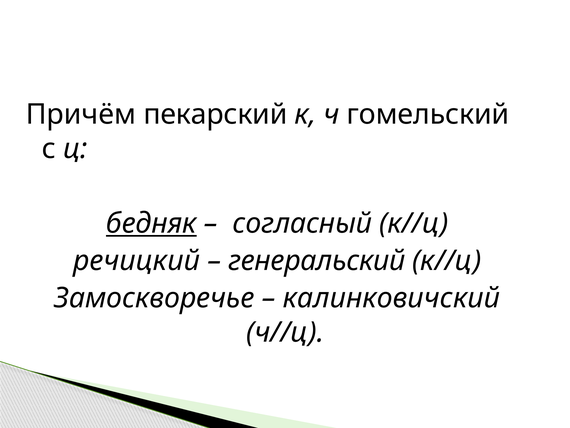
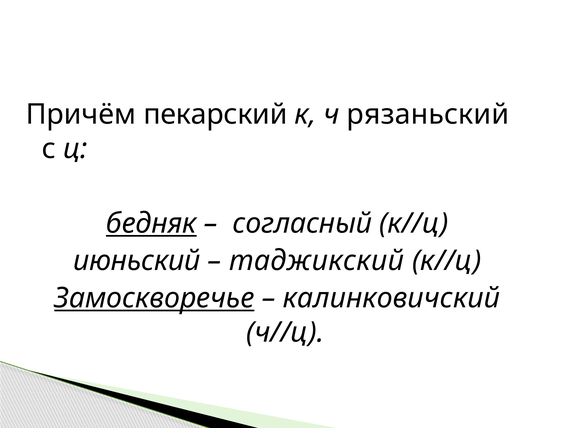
гомельский: гомельский -> рязаньский (428, 114)
речицкий: речицкий -> июньский (137, 261)
генеральский: генеральский -> таджикский (317, 261)
Замоскворечье underline: none -> present (154, 298)
